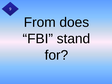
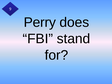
From: From -> Perry (40, 22)
